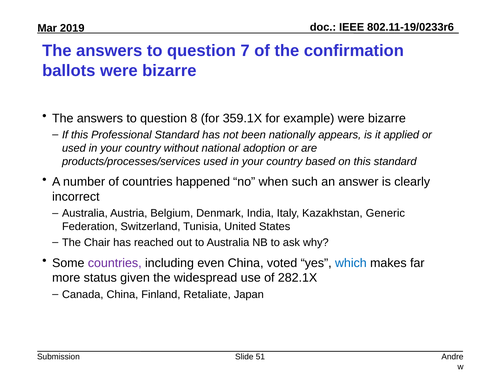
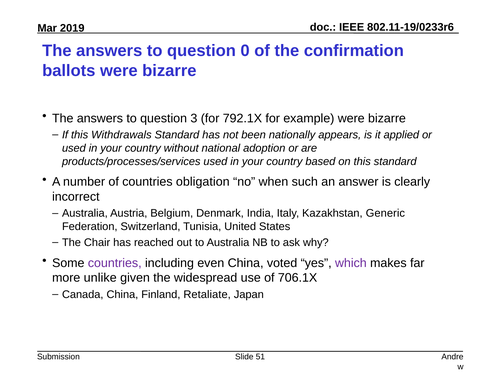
7: 7 -> 0 (245, 51)
8: 8 -> 3 (194, 118)
359.1X: 359.1X -> 792.1X (242, 118)
Professional: Professional -> Withdrawals (121, 135)
happened: happened -> obligation (203, 182)
which colour: blue -> purple (351, 263)
status: status -> unlike (100, 278)
282.1X: 282.1X -> 706.1X (298, 278)
